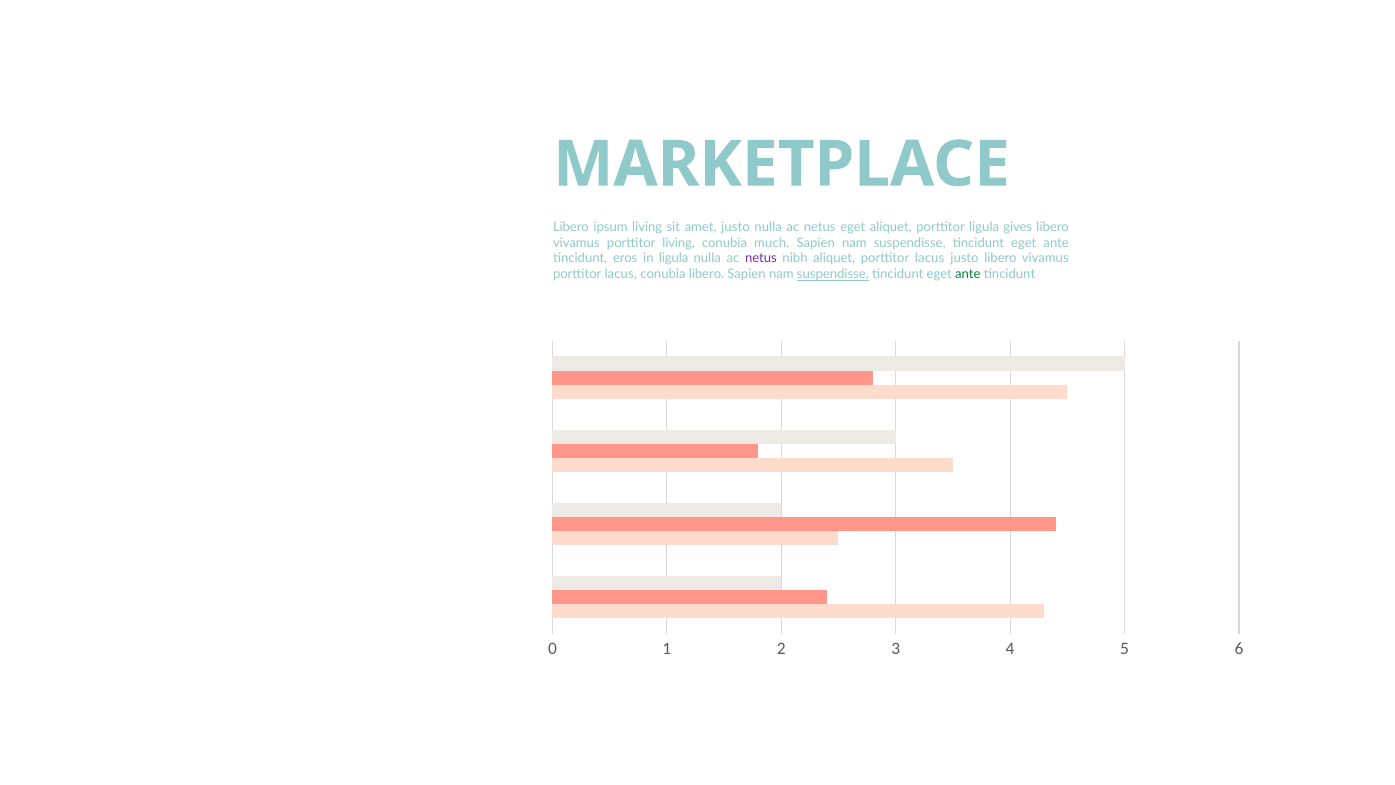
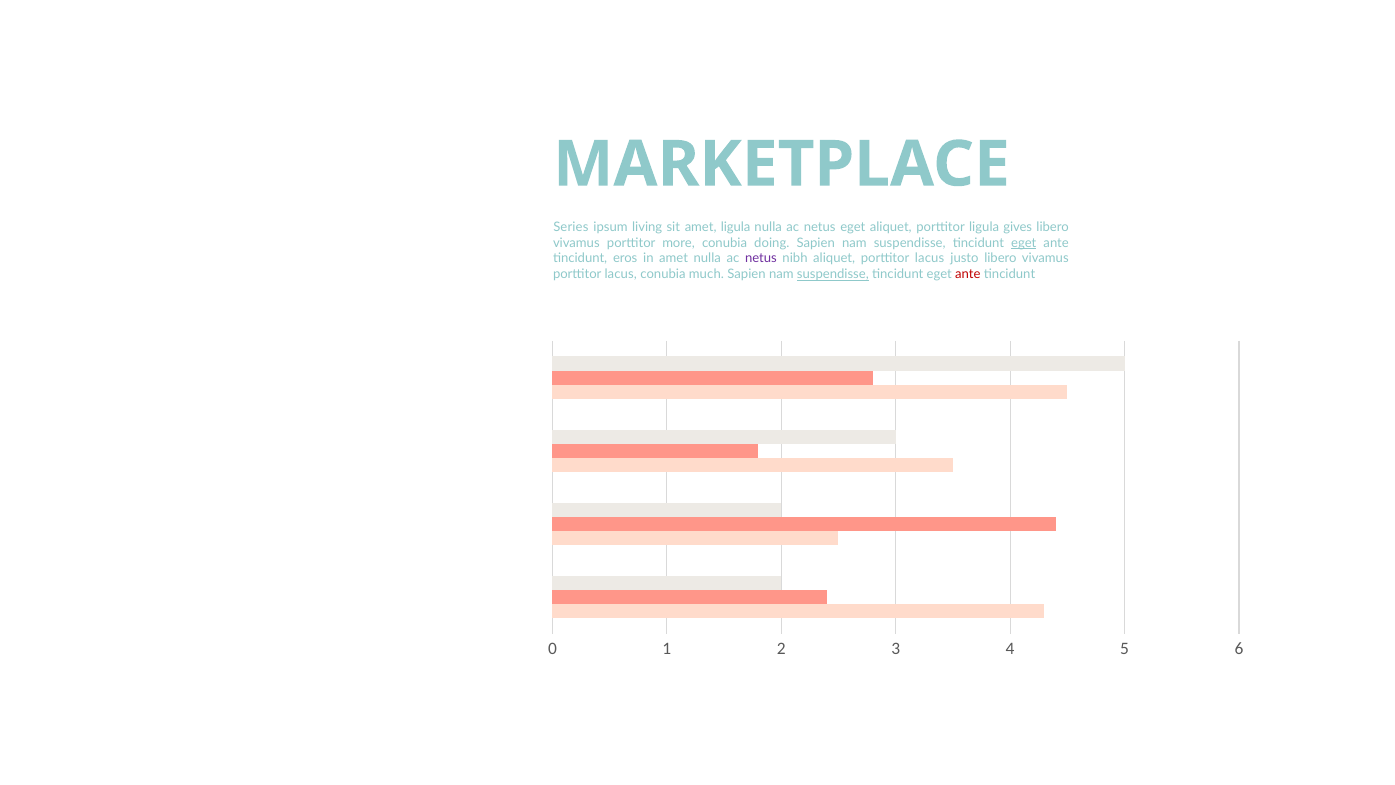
Libero: Libero -> Series (571, 227)
amet justo: justo -> ligula (736, 227)
porttitor living: living -> more (679, 243)
much: much -> doing (772, 243)
eget underline: none -> present (1024, 243)
in ligula: ligula -> amet (674, 258)
conubia libero: libero -> much (706, 274)
ante colour: green -> red (968, 274)
